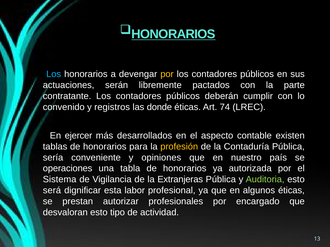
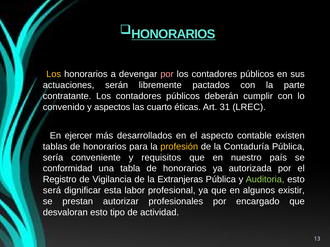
Los colour: light blue -> yellow (54, 74)
por colour: yellow -> pink (167, 74)
registros: registros -> aspectos (112, 107)
donde: donde -> cuarto (159, 107)
74: 74 -> 31 (225, 107)
opiniones: opiniones -> requisitos (161, 158)
operaciones: operaciones -> conformidad (68, 169)
Sistema: Sistema -> Registro (60, 180)
algunos éticas: éticas -> existir (291, 191)
